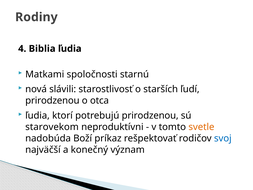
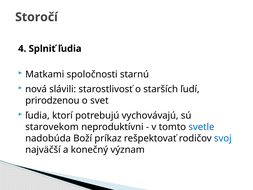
Rodiny: Rodiny -> Storočí (36, 17)
Biblia: Biblia -> Splniť (42, 49)
otca: otca -> svet (99, 100)
potrebujú prirodzenou: prirodzenou -> vychovávajú (150, 115)
svetle colour: orange -> blue (201, 127)
